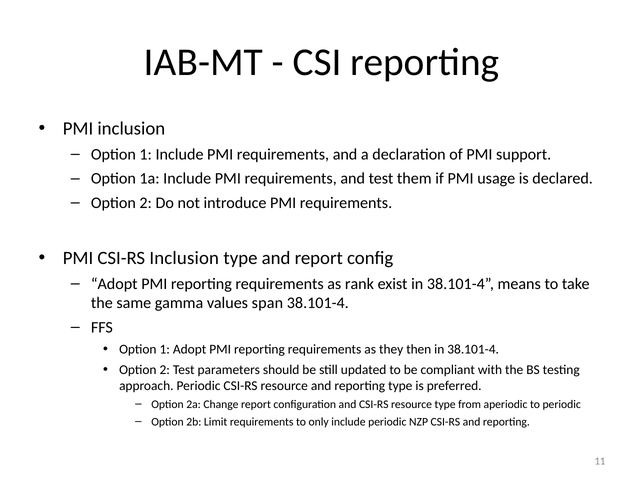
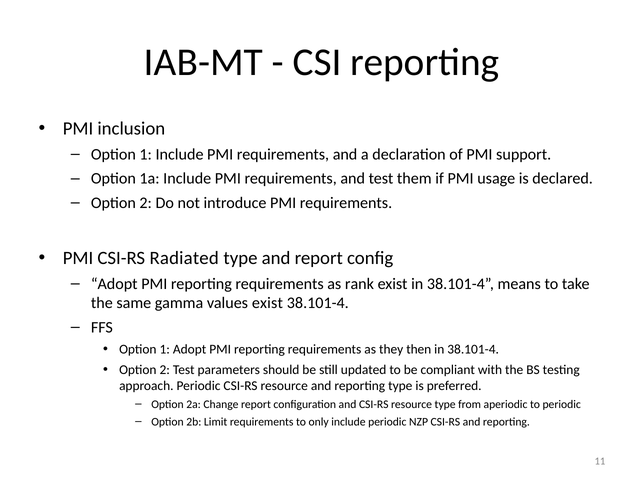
CSI-RS Inclusion: Inclusion -> Radiated (184, 258)
values span: span -> exist (267, 303)
